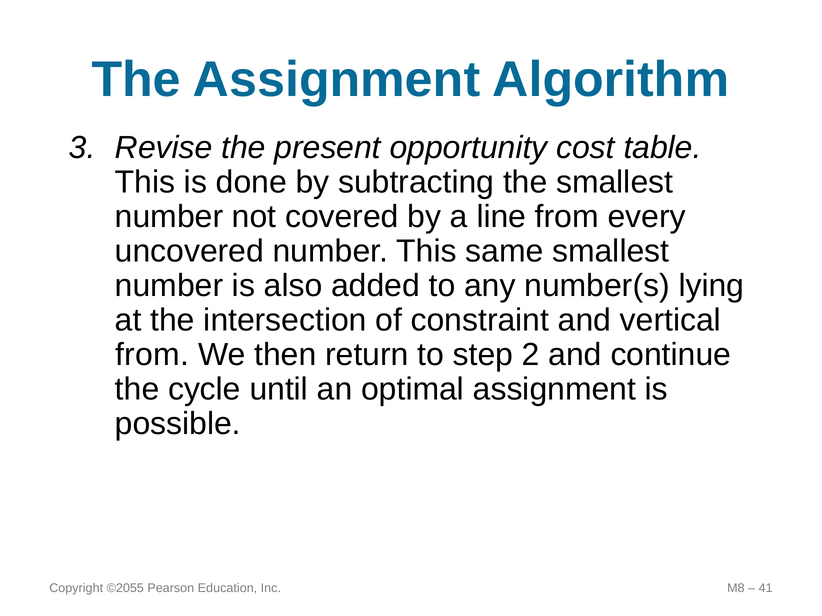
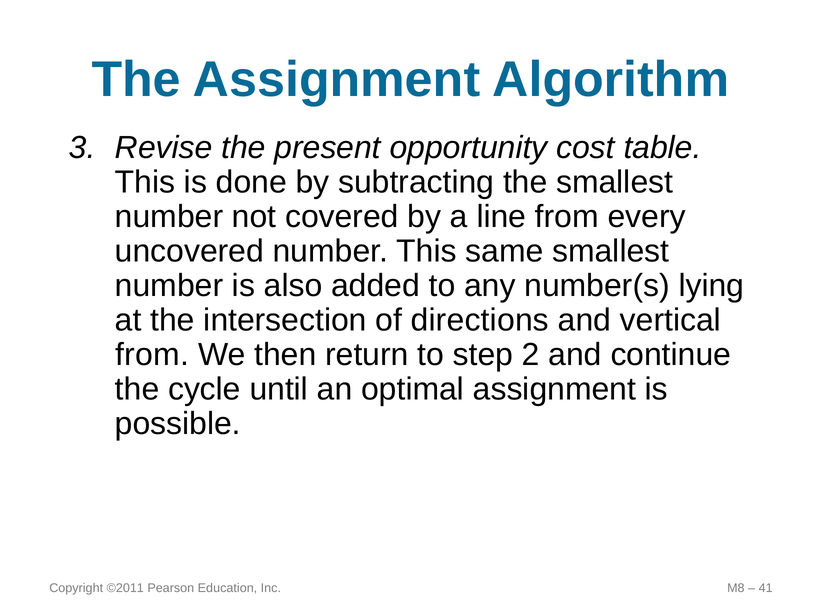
constraint: constraint -> directions (480, 321)
©2055: ©2055 -> ©2011 (125, 589)
